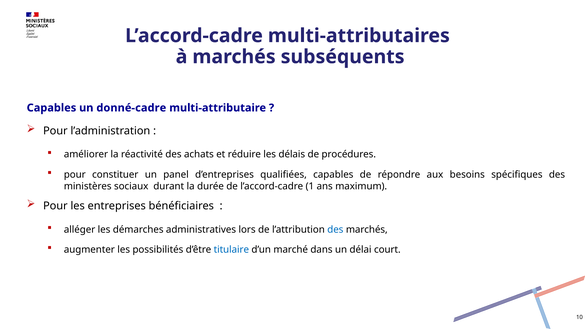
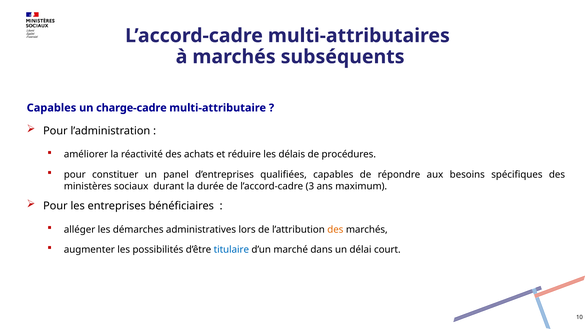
donné-cadre: donné-cadre -> charge-cadre (131, 108)
1: 1 -> 3 (310, 186)
des colour: blue -> orange (335, 230)
